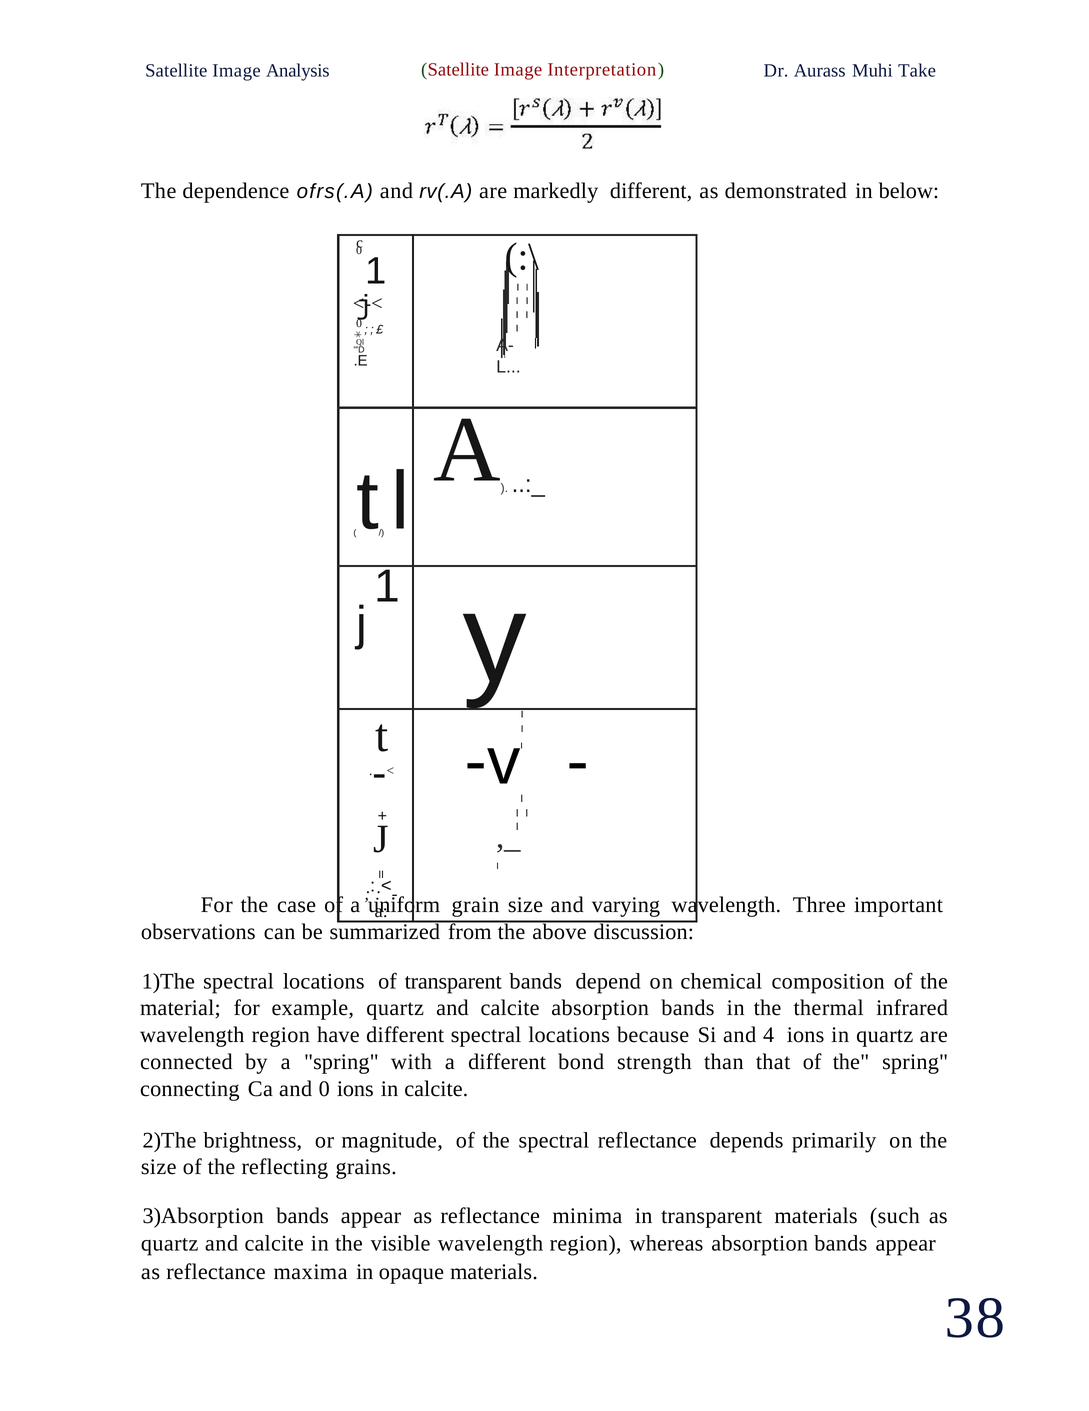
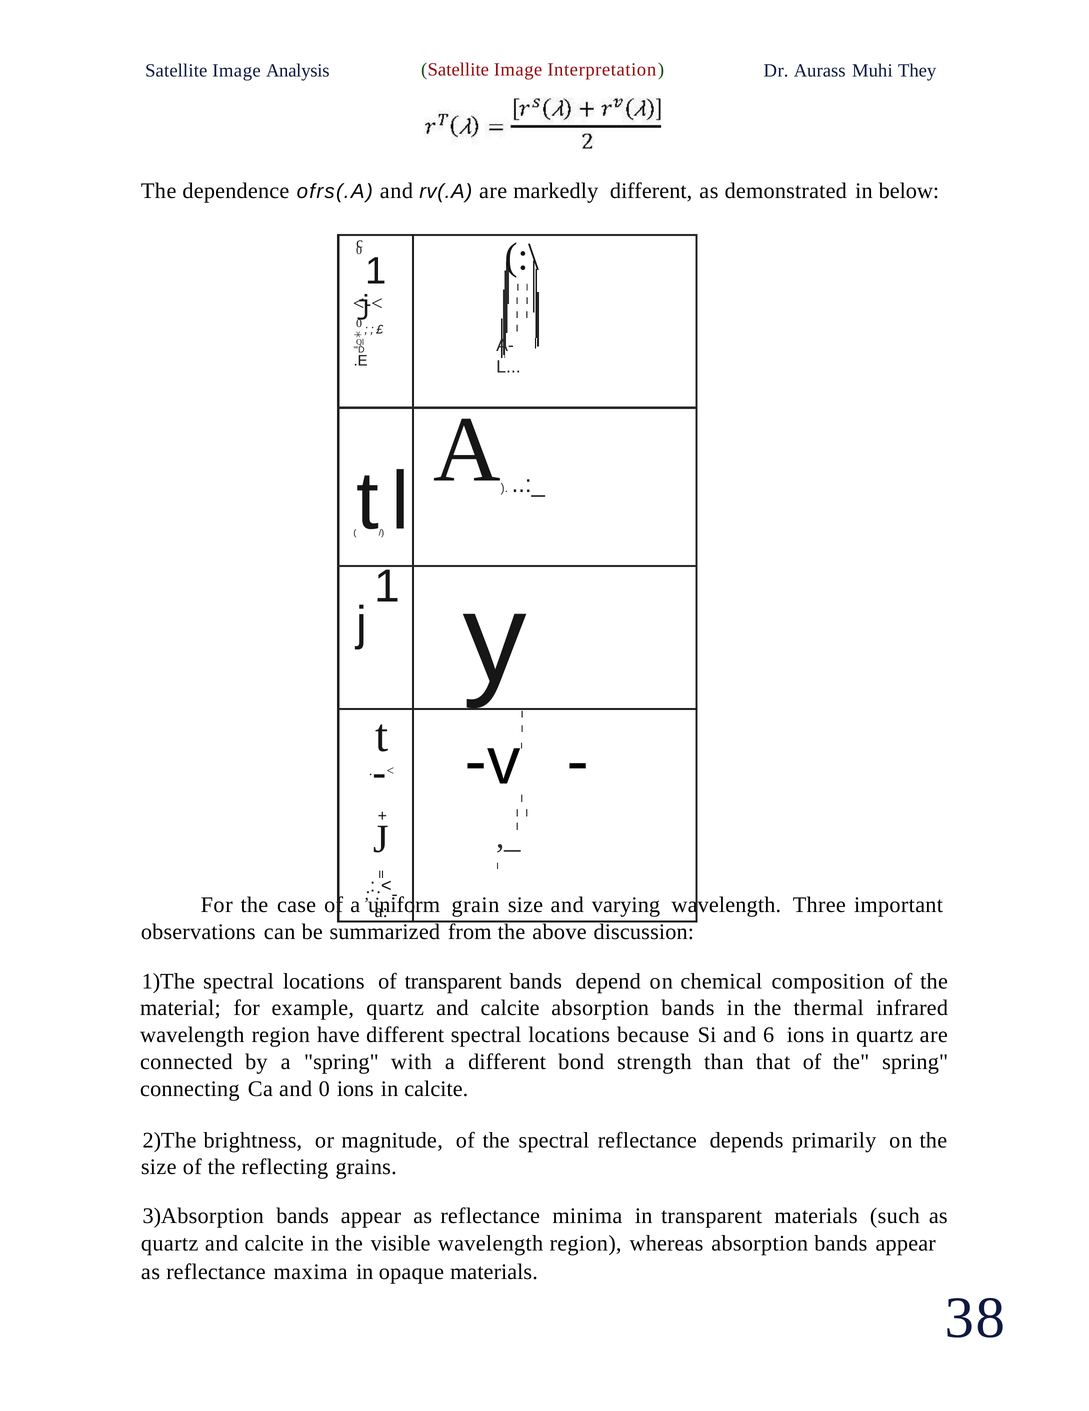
Take: Take -> They (917, 71)
4: 4 -> 6 (769, 1035)
